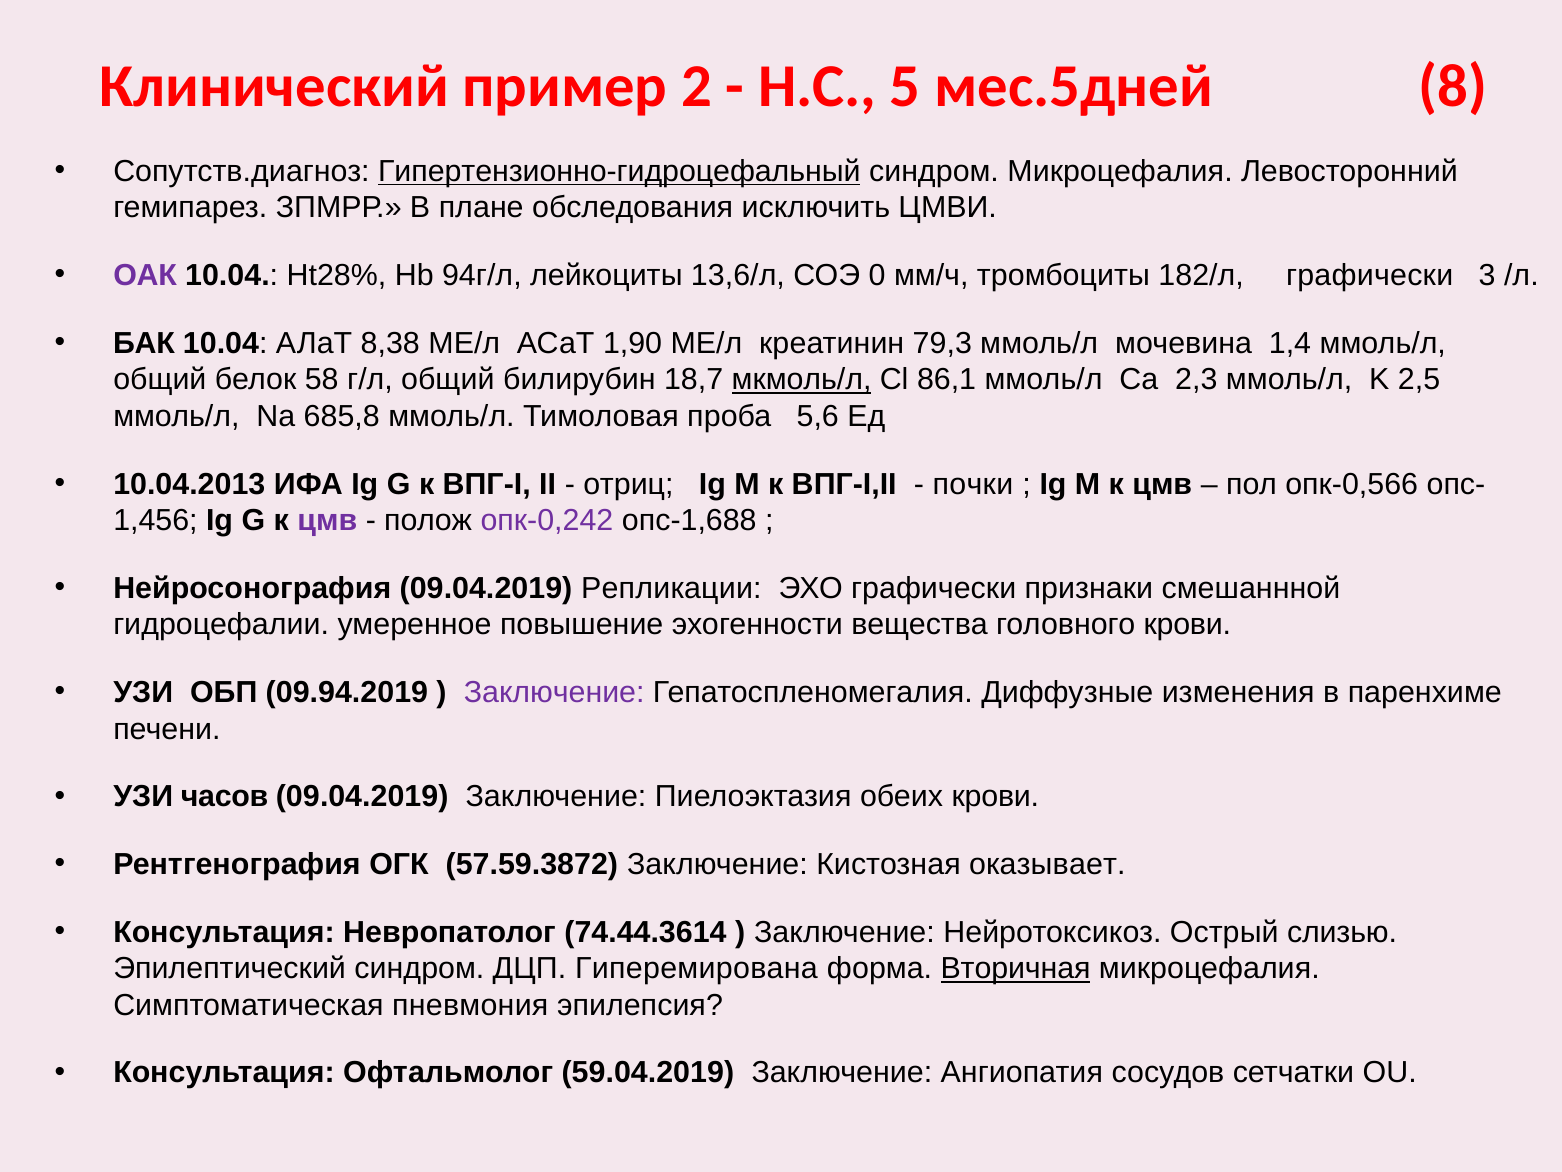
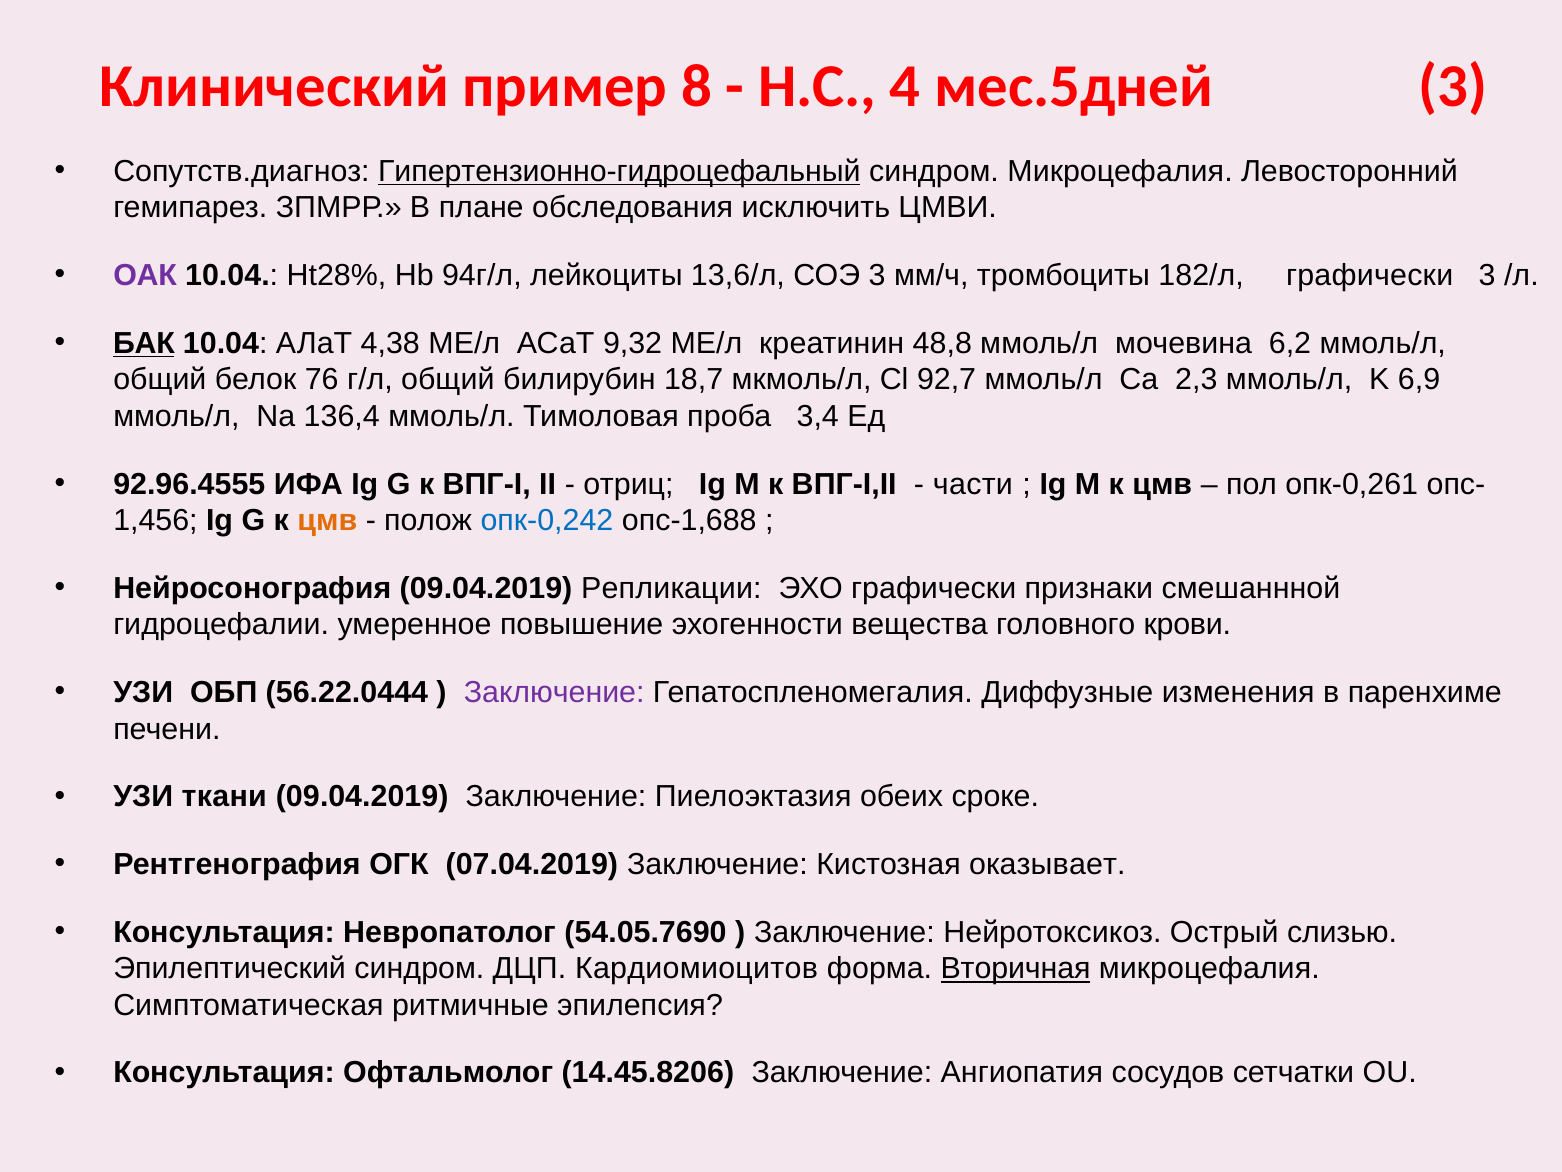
2: 2 -> 8 (697, 86)
5: 5 -> 4 (905, 86)
мес.5дней 8: 8 -> 3 (1453, 86)
СОЭ 0: 0 -> 3 (877, 276)
БАК underline: none -> present (144, 343)
8,38: 8,38 -> 4,38 (390, 343)
1,90: 1,90 -> 9,32 (633, 343)
79,3: 79,3 -> 48,8 (942, 343)
1,4: 1,4 -> 6,2 (1290, 343)
58: 58 -> 76 (322, 380)
мкмоль/л underline: present -> none (802, 380)
86,1: 86,1 -> 92,7 (947, 380)
2,5: 2,5 -> 6,9 (1419, 380)
685,8: 685,8 -> 136,4 (342, 416)
5,6: 5,6 -> 3,4 (818, 416)
10.04.2013: 10.04.2013 -> 92.96.4555 (189, 484)
почки: почки -> части (973, 484)
опк-0,566: опк-0,566 -> опк-0,261 (1352, 484)
цмв colour: purple -> orange (327, 520)
опк-0,242 colour: purple -> blue (547, 520)
09.94.2019: 09.94.2019 -> 56.22.0444 (347, 692)
часов: часов -> ткани (224, 796)
обеих крови: крови -> сроке (995, 796)
57.59.3872: 57.59.3872 -> 07.04.2019 (532, 864)
74.44.3614: 74.44.3614 -> 54.05.7690 (645, 932)
Гиперемирована: Гиперемирована -> Кардиомиоцитов (697, 968)
пневмония: пневмония -> ритмичные (470, 1005)
59.04.2019: 59.04.2019 -> 14.45.8206 (648, 1072)
